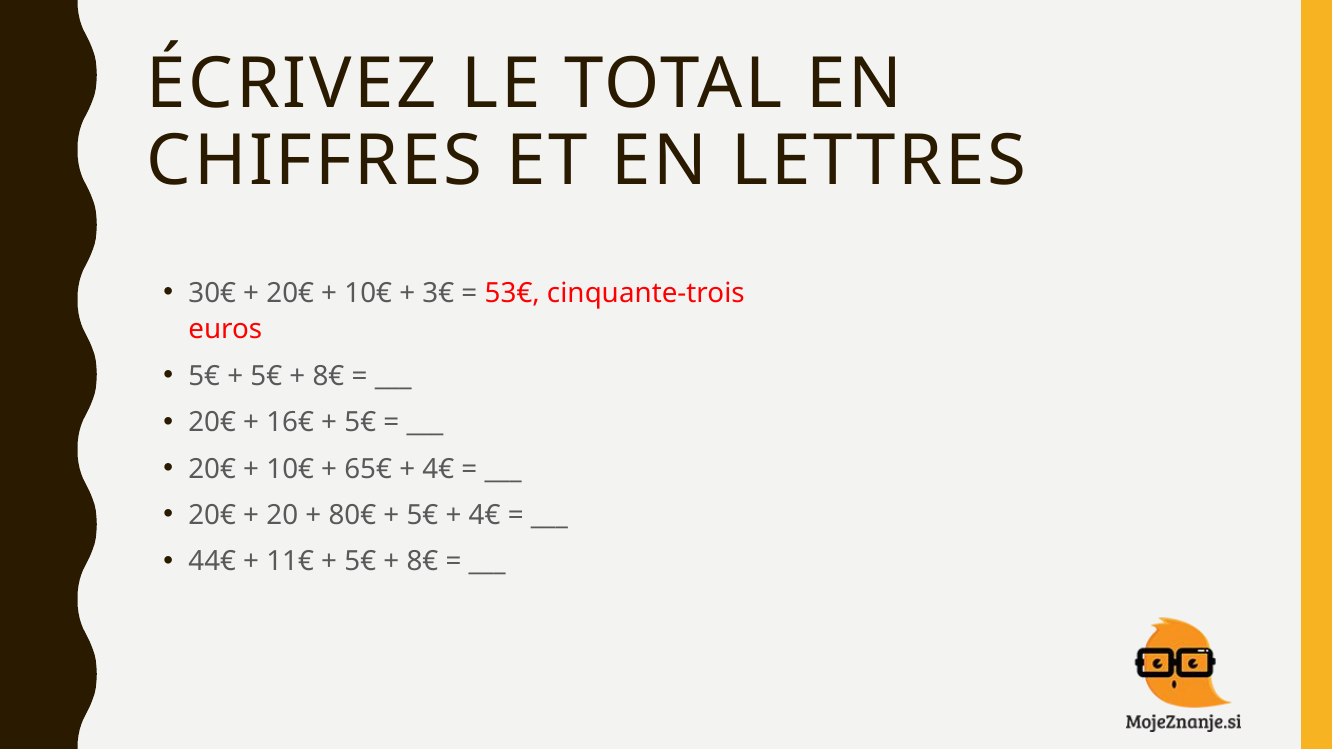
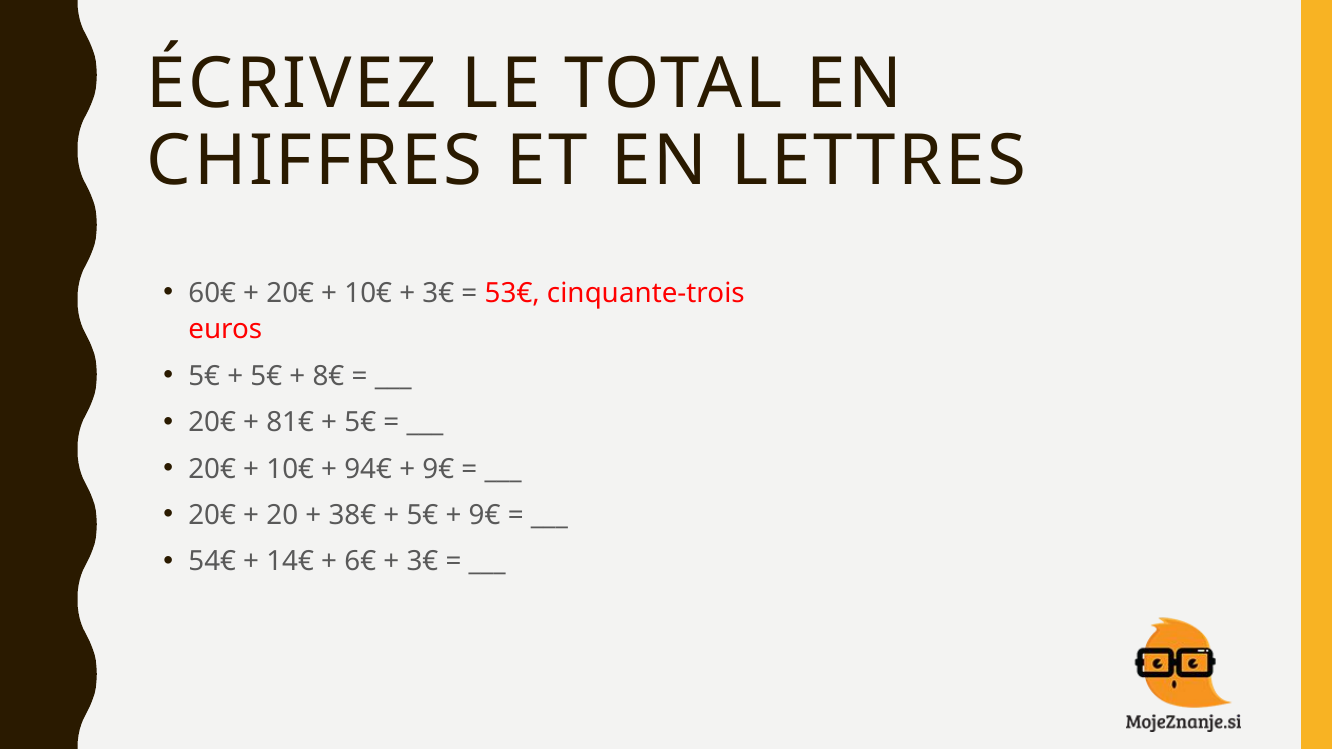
30€: 30€ -> 60€ (212, 293)
16€: 16€ -> 81€ (290, 423)
65€: 65€ -> 94€ (368, 469)
4€: 4€ -> 9€ (438, 469)
80€: 80€ -> 38€ (352, 515)
4€: 4€ -> 9€ (485, 515)
44€: 44€ -> 54€ (212, 562)
11€: 11€ -> 14€ (290, 562)
5€: 5€ -> 6€ (360, 562)
8€: 8€ -> 3€ (422, 562)
